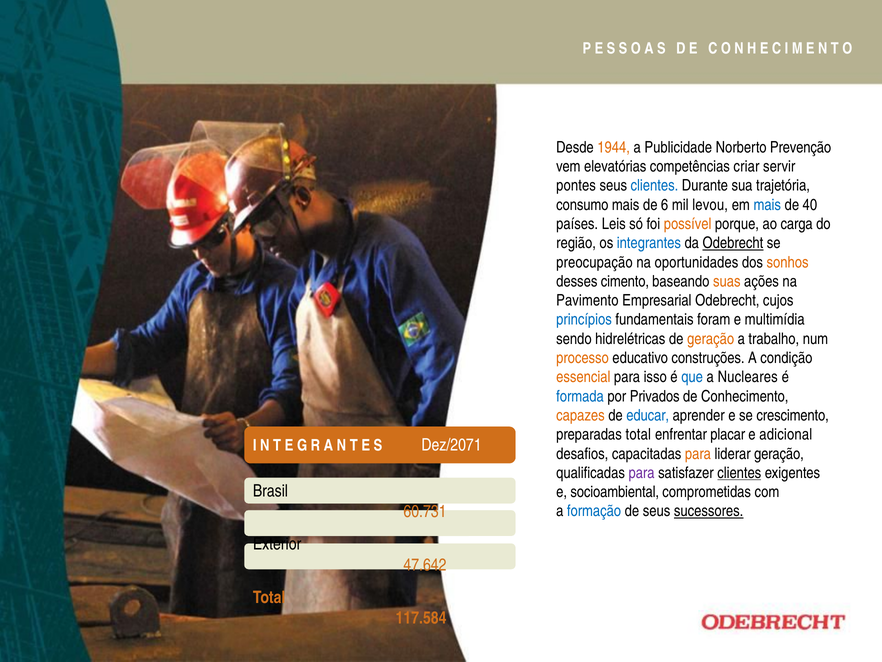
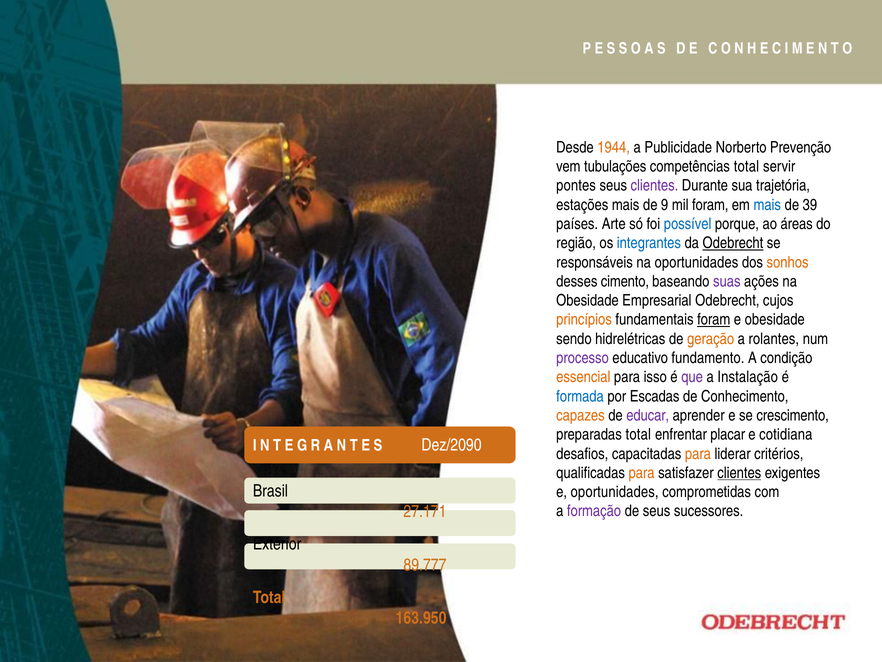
elevatórias: elevatórias -> tubulações (615, 166)
competências criar: criar -> total (746, 166)
clientes colour: blue -> purple (654, 186)
consumo: consumo -> estações (582, 205)
6: 6 -> 9 (665, 205)
mil levou: levou -> foram (710, 205)
40: 40 -> 39 (810, 205)
Leis: Leis -> Arte (614, 224)
possível colour: orange -> blue (688, 224)
carga: carga -> áreas (797, 224)
preocupação: preocupação -> responsáveis (595, 262)
suas colour: orange -> purple (727, 281)
Pavimento: Pavimento -> Obesidade (587, 300)
princípios colour: blue -> orange (584, 319)
foram underline: none -> present (714, 319)
e multimídia: multimídia -> obesidade (775, 319)
trabalho: trabalho -> rolantes (774, 339)
processo colour: orange -> purple (583, 358)
construções: construções -> fundamento (708, 358)
que colour: blue -> purple (692, 377)
Nucleares: Nucleares -> Instalação (748, 377)
Privados: Privados -> Escadas (655, 396)
educar colour: blue -> purple (648, 415)
adicional: adicional -> cotidiana (786, 434)
Dez/2071: Dez/2071 -> Dez/2090 (452, 445)
liderar geração: geração -> critérios (779, 453)
para colour: purple -> orange (642, 473)
e socioambiental: socioambiental -> oportunidades (615, 492)
60.731: 60.731 -> 27.171 (425, 511)
formação colour: blue -> purple (594, 511)
sucessores underline: present -> none (709, 511)
47.642: 47.642 -> 89.777 (425, 564)
117.584: 117.584 -> 163.950 (421, 618)
